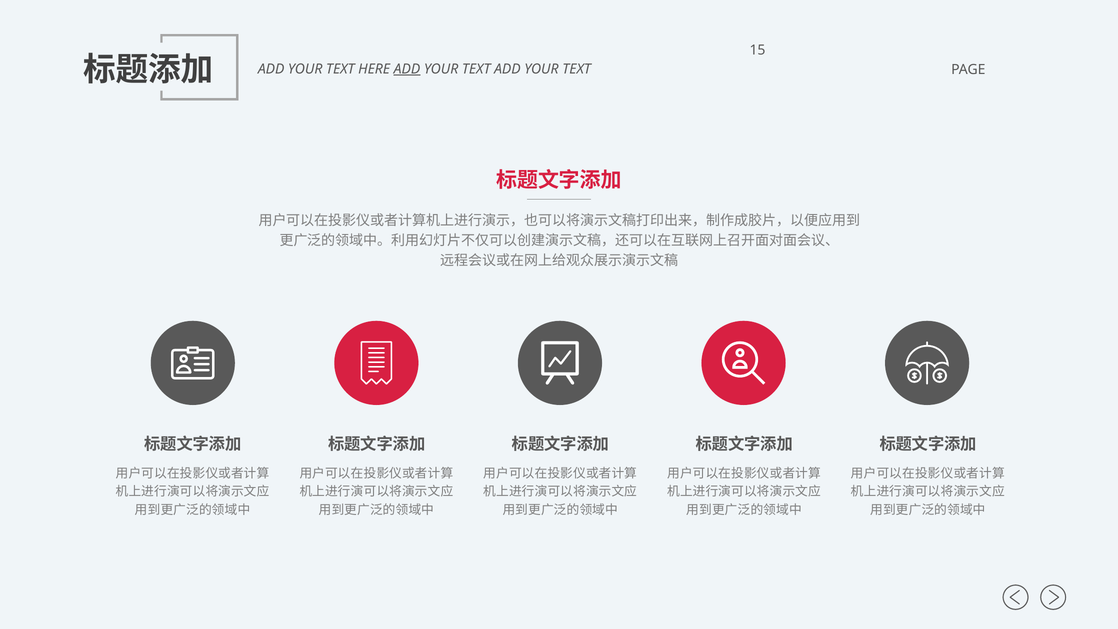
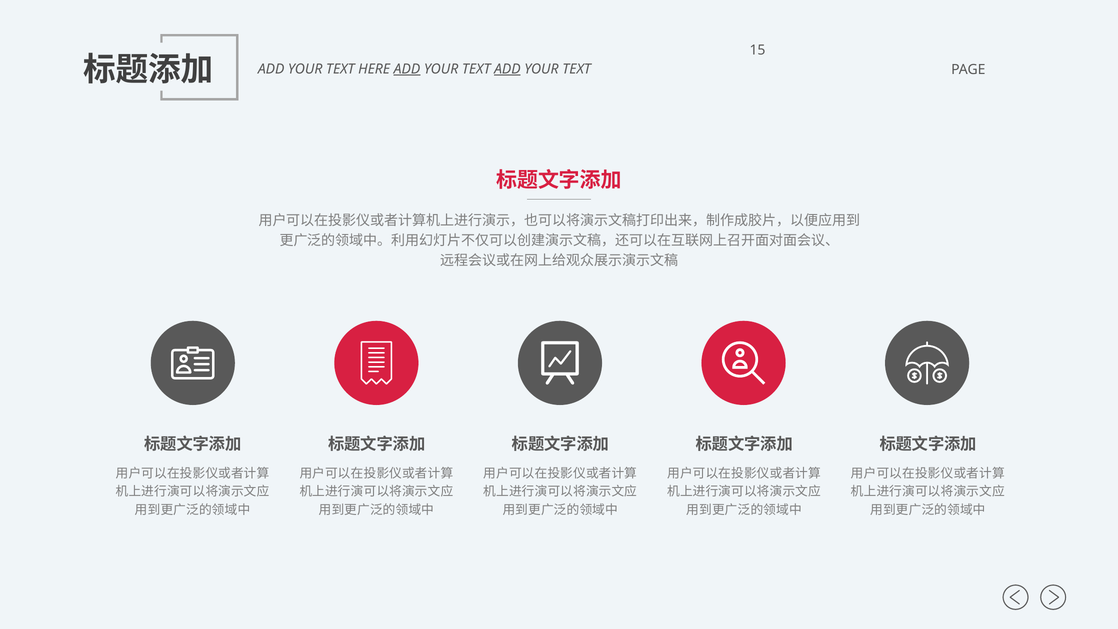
ADD underline: none -> present (507, 69)
